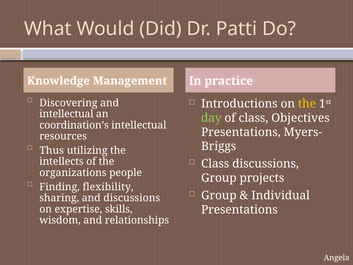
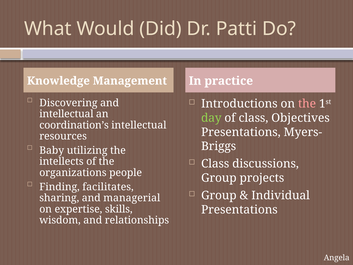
the colour: yellow -> pink (307, 104)
Thus: Thus -> Baby (52, 150)
flexibility: flexibility -> facilitates (108, 187)
and discussions: discussions -> managerial (132, 198)
